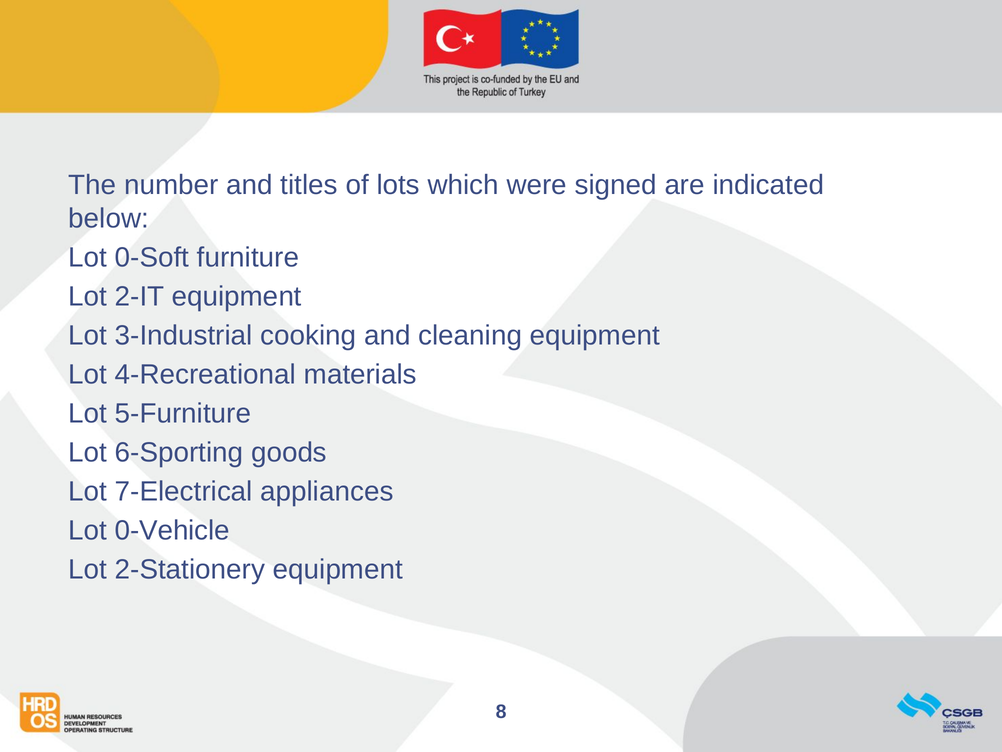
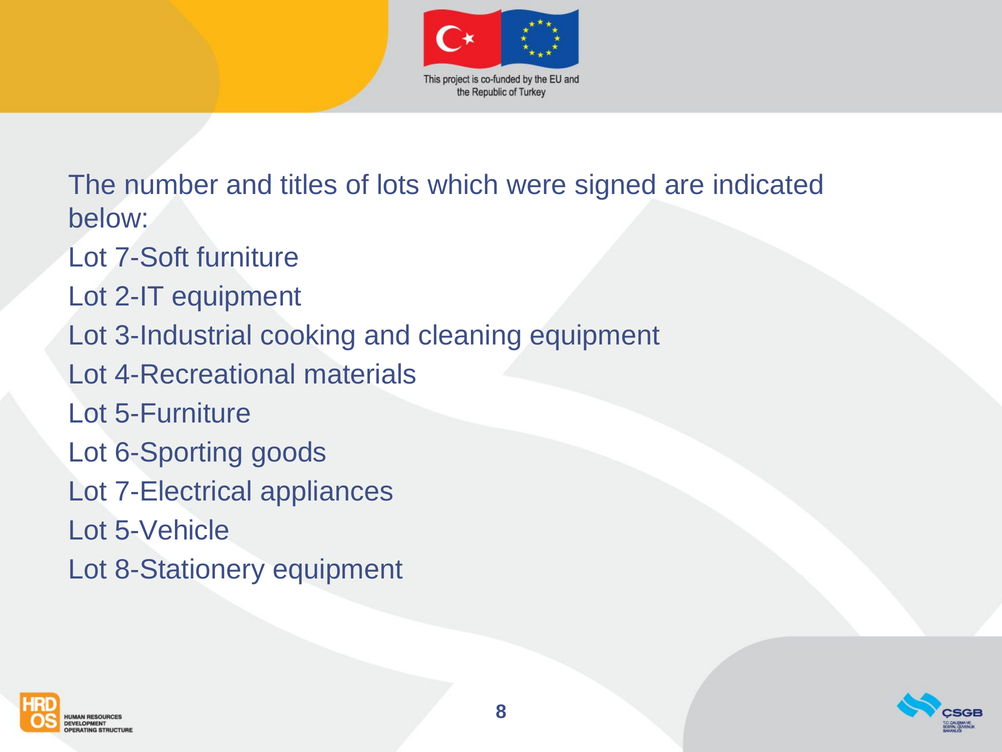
0-Soft: 0-Soft -> 7-Soft (152, 257)
0-Vehicle: 0-Vehicle -> 5-Vehicle (172, 530)
2-Stationery: 2-Stationery -> 8-Stationery (190, 569)
